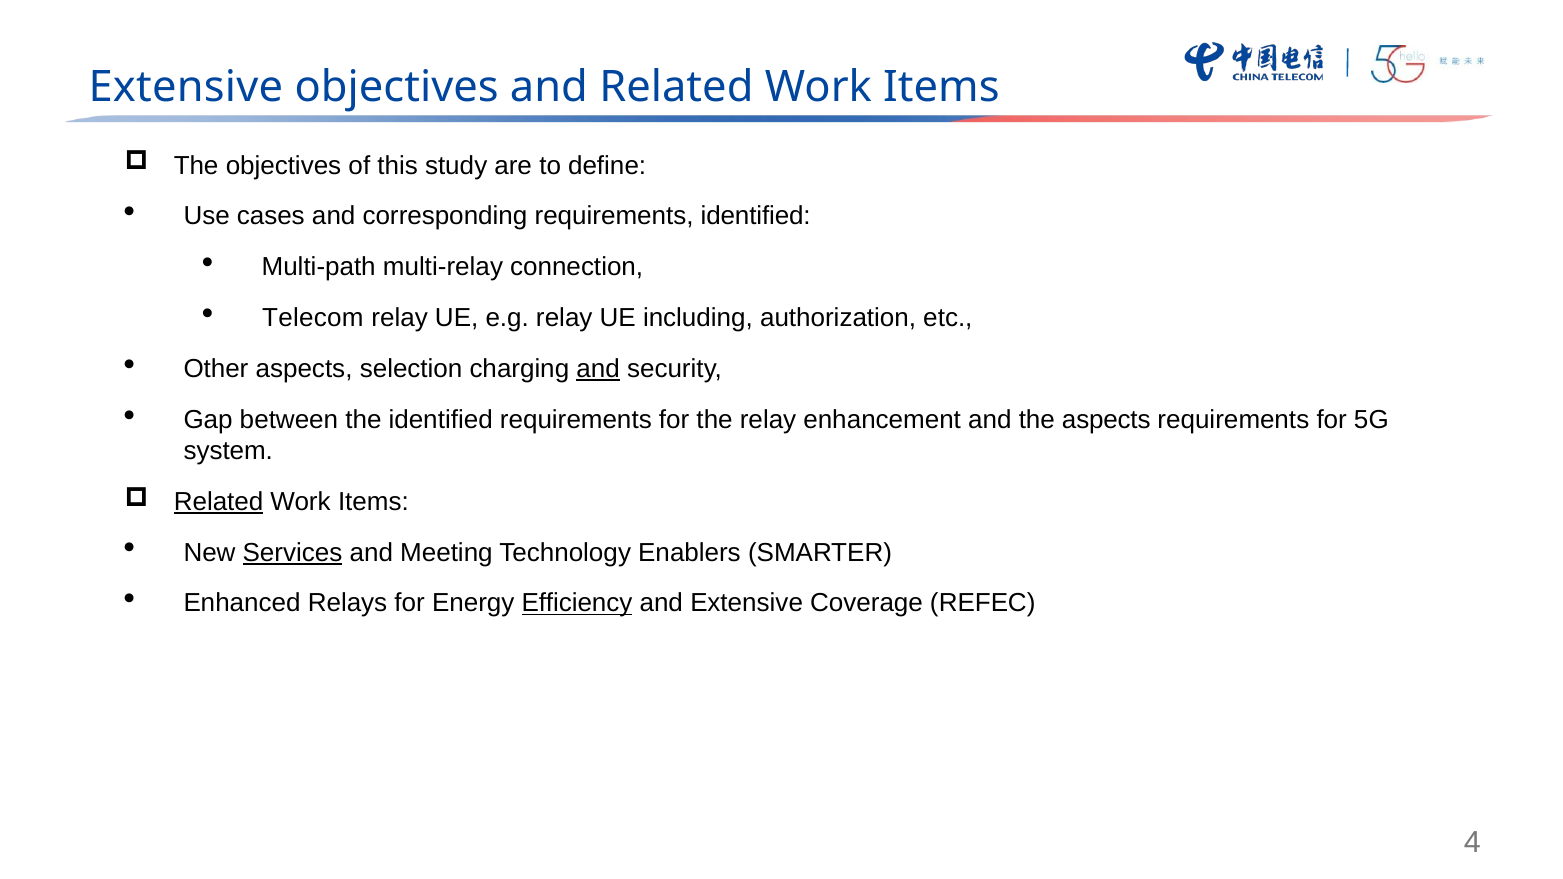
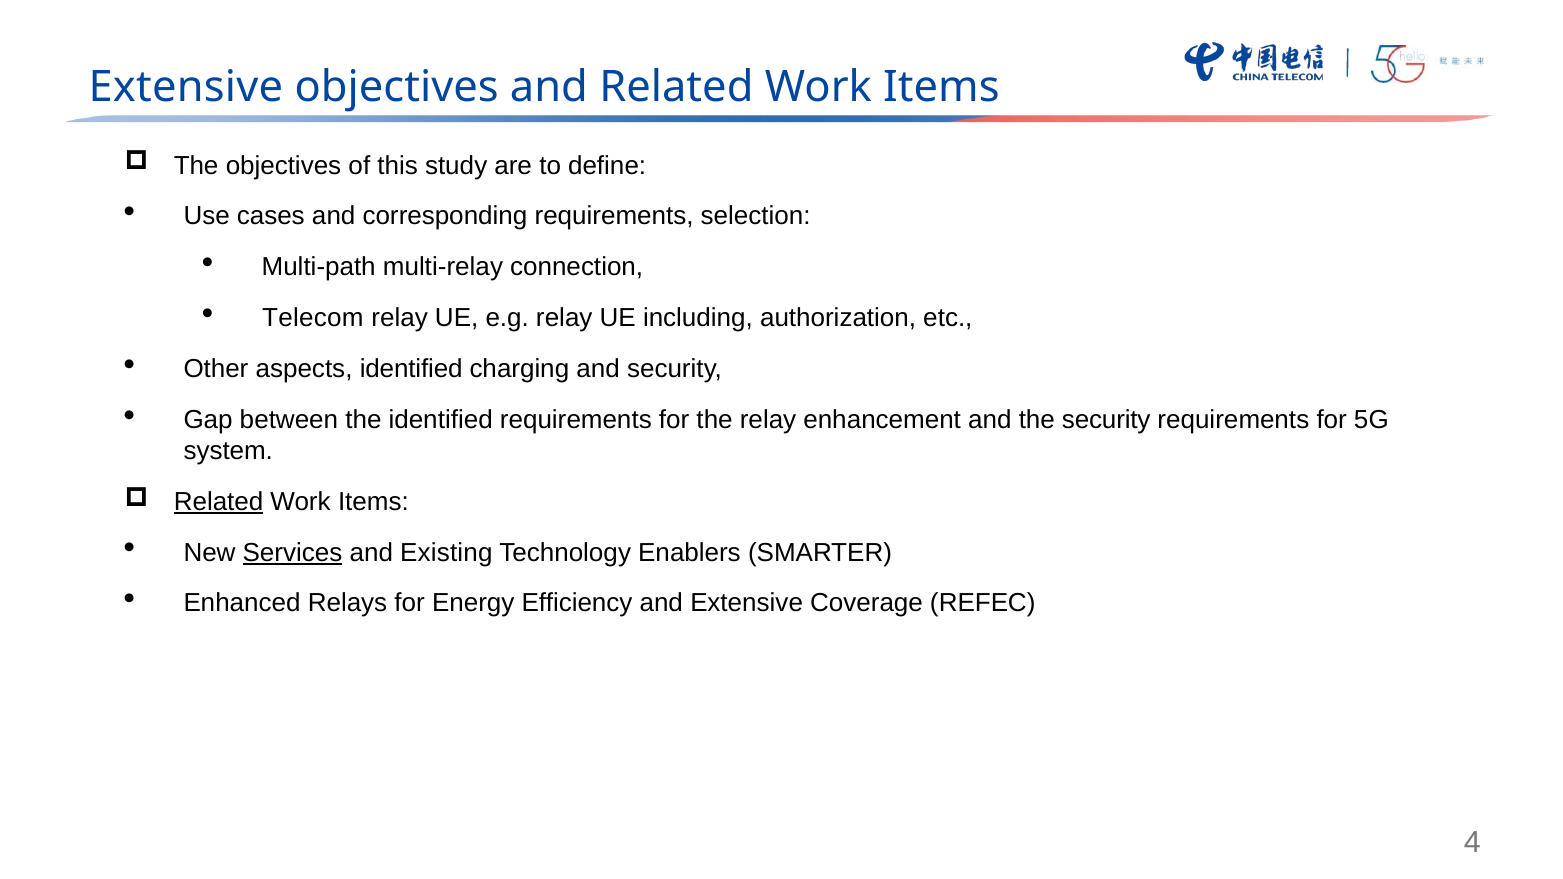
requirements identified: identified -> selection (756, 216)
aspects selection: selection -> identified (411, 369)
and underline: present -> none (598, 369)
the aspects: aspects -> security (1106, 420)
Meeting: Meeting -> Existing (446, 553)
Efficiency underline: present -> none (577, 604)
